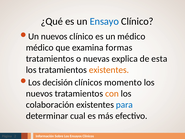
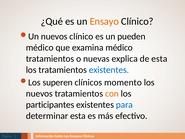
Ensayo colour: blue -> orange (104, 21)
un médico: médico -> pueden (131, 36)
examina formas: formas -> médico (119, 48)
existentes colour: orange -> blue (109, 70)
decisión: decisión -> superen (58, 82)
colaboración: colaboración -> participantes (50, 104)
determinar cual: cual -> esta (78, 116)
